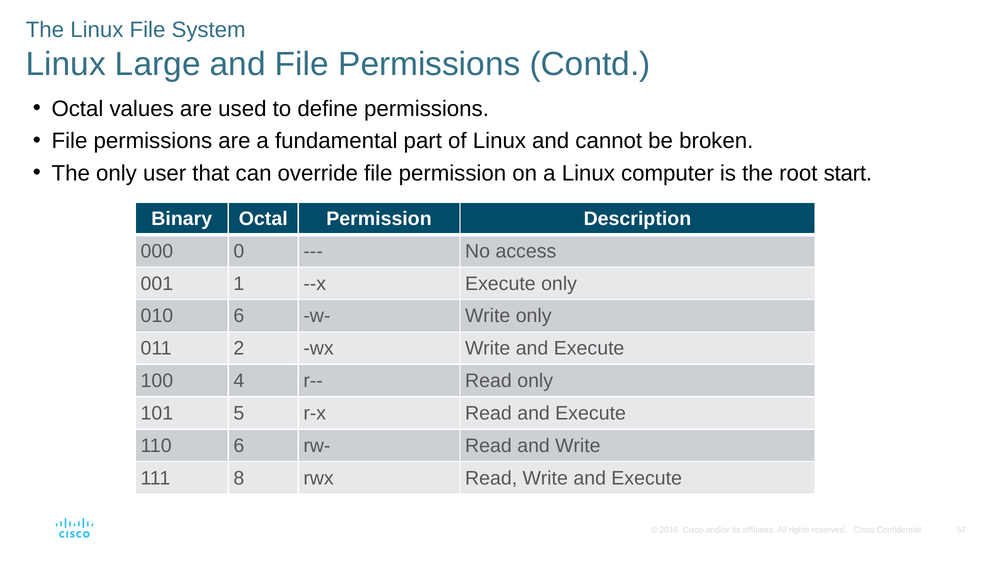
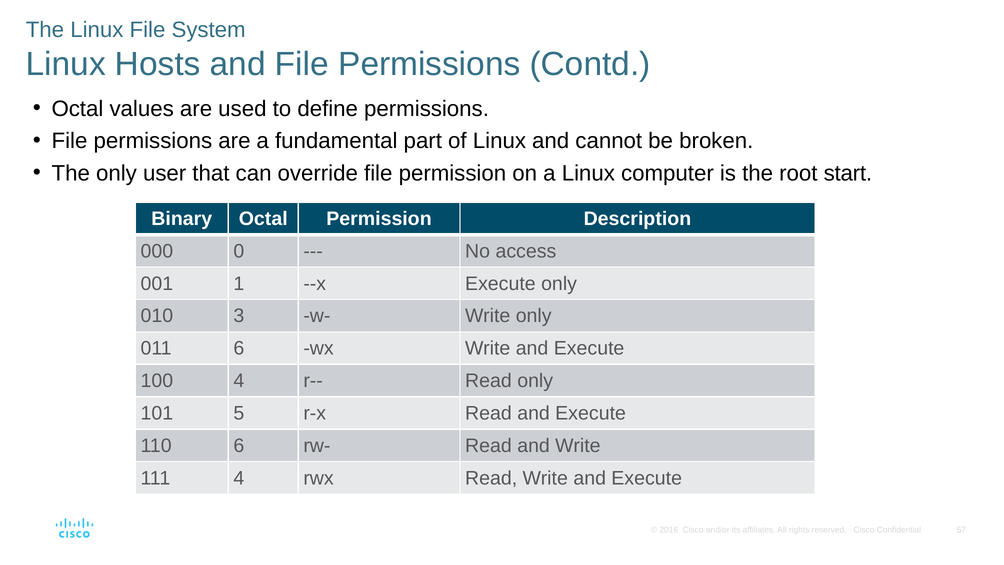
Large: Large -> Hosts (158, 64)
010 6: 6 -> 3 (239, 316)
011 2: 2 -> 6 (239, 348)
111 8: 8 -> 4 (239, 478)
